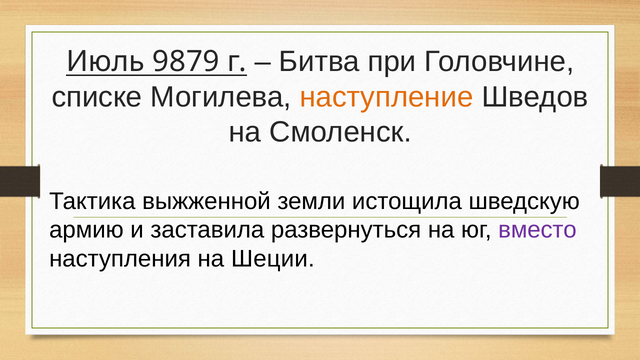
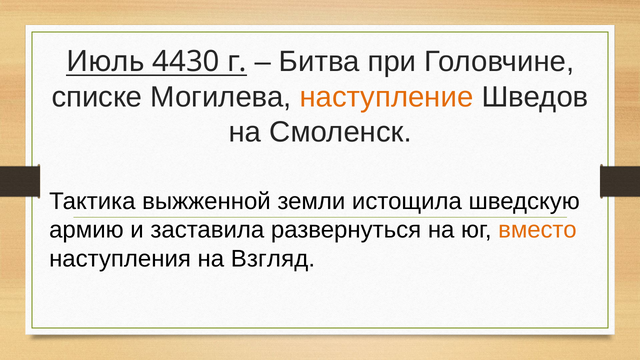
9879: 9879 -> 4430 (186, 62)
вместо colour: purple -> orange (537, 230)
Шеции: Шеции -> Взгляд (273, 259)
